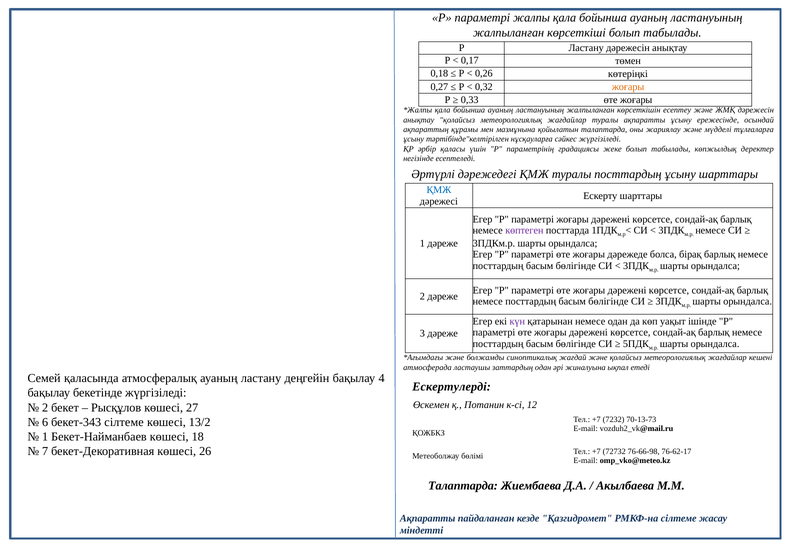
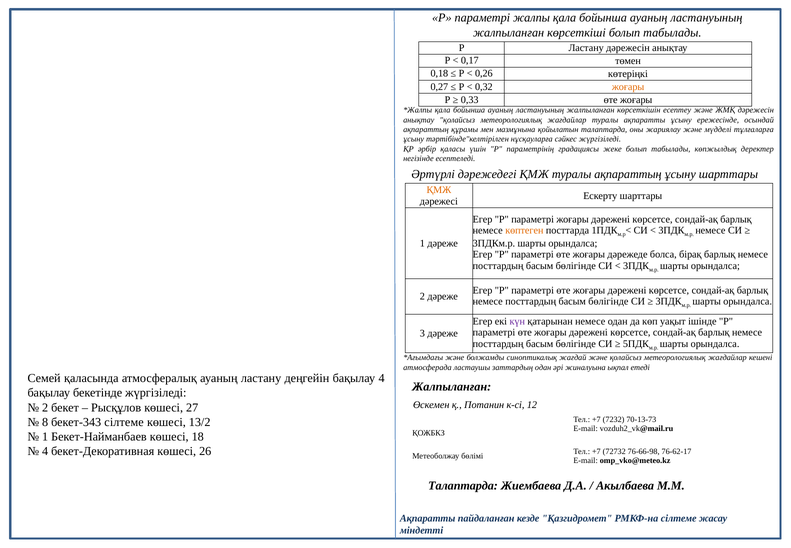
туралы посттардың: посттардың -> ақпараттың (628, 174)
ҚМЖ colour: blue -> orange (439, 190)
көптеген colour: purple -> orange (524, 230)
Ескертулерді: Ескертулерді -> Жалпыланған (452, 386)
6: 6 -> 8 (45, 422)
7: 7 -> 4 (45, 451)
